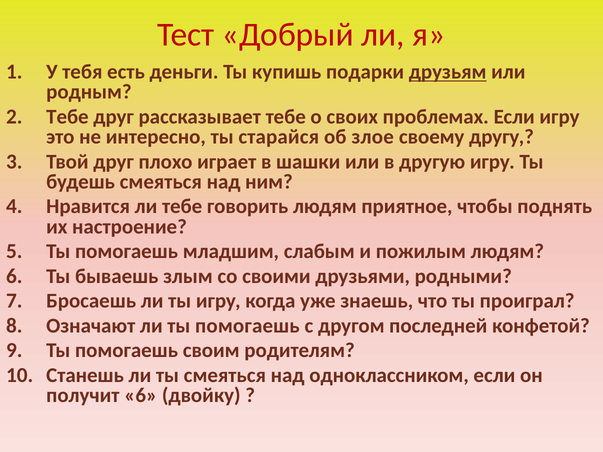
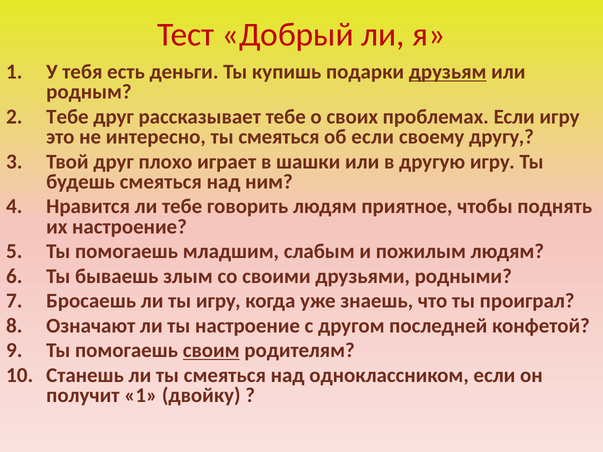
интересно ты старайся: старайся -> смеяться (279, 137)
об злое: злое -> если (373, 137)
ли ты помогаешь: помогаешь -> настроение (248, 326)
своим underline: none -> present (211, 351)
получит 6: 6 -> 1 (141, 396)
